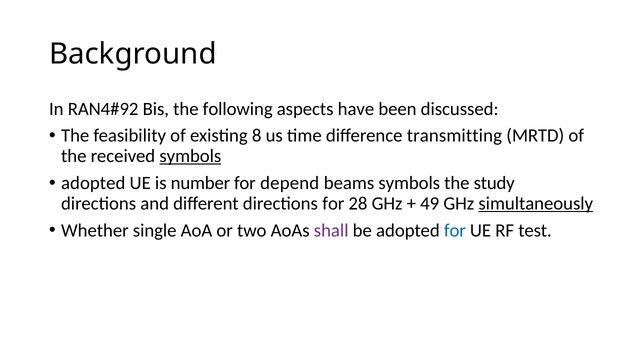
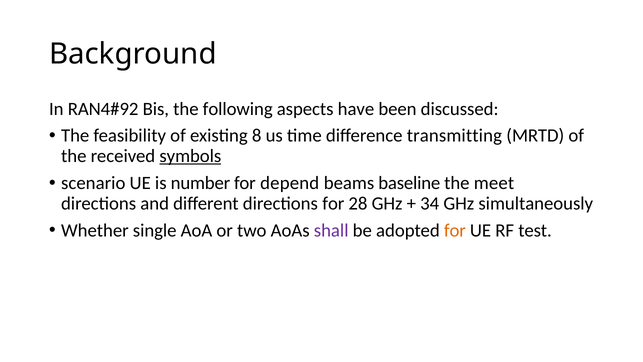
adopted: adopted -> scenario (93, 183)
beams symbols: symbols -> baseline (409, 183)
study: study -> meet (494, 183)
49: 49 -> 34 (430, 203)
simultaneously underline: present -> none (536, 203)
for colour: blue -> orange (455, 230)
